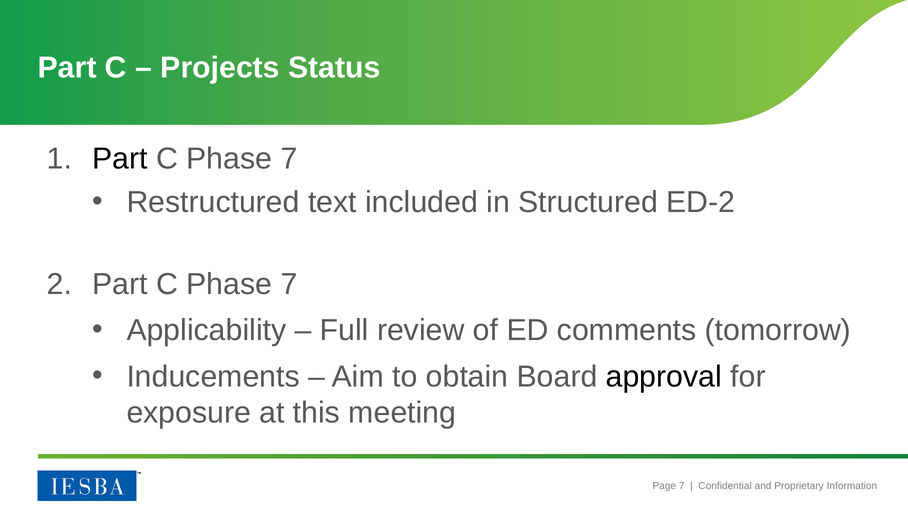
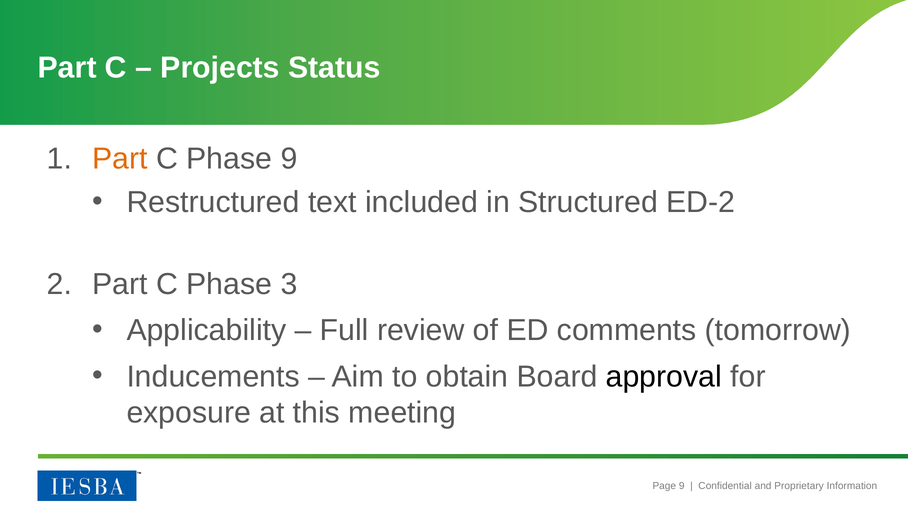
Part colour: black -> orange (120, 158)
7: 7 -> 9 (289, 158)
7: 7 -> 3 (289, 284)
7: 7 -> 9 (682, 486)
